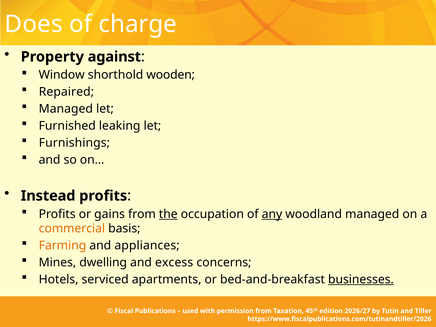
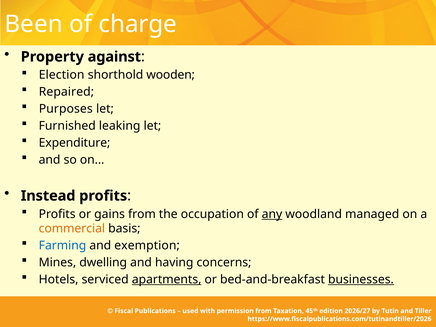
Does: Does -> Been (34, 24)
Window: Window -> Election (62, 75)
Managed: Managed -> Purposes (66, 109)
Furnishings: Furnishings -> Expenditure (74, 143)
the underline: present -> none (168, 214)
Farming colour: orange -> blue (62, 246)
appliances: appliances -> exemption (147, 246)
excess: excess -> having (174, 262)
apartments underline: none -> present (167, 279)
